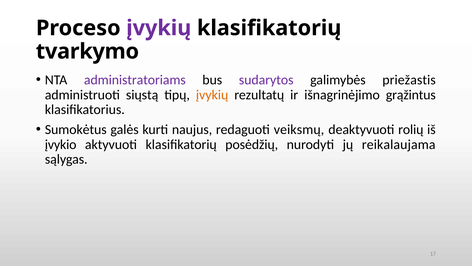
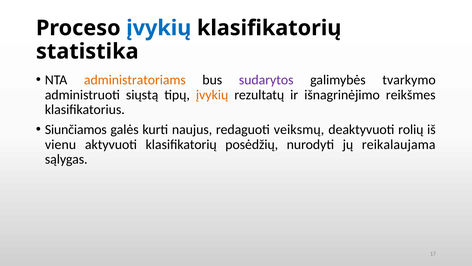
įvykių colour: purple -> blue (159, 28)
tvarkymo: tvarkymo -> statistika (87, 51)
administratoriams colour: purple -> orange (135, 80)
priežastis: priežastis -> tvarkymo (409, 80)
grąžintus: grąžintus -> reikšmes (411, 95)
Sumokėtus: Sumokėtus -> Siunčiamos (76, 129)
įvykio: įvykio -> vienu (61, 144)
